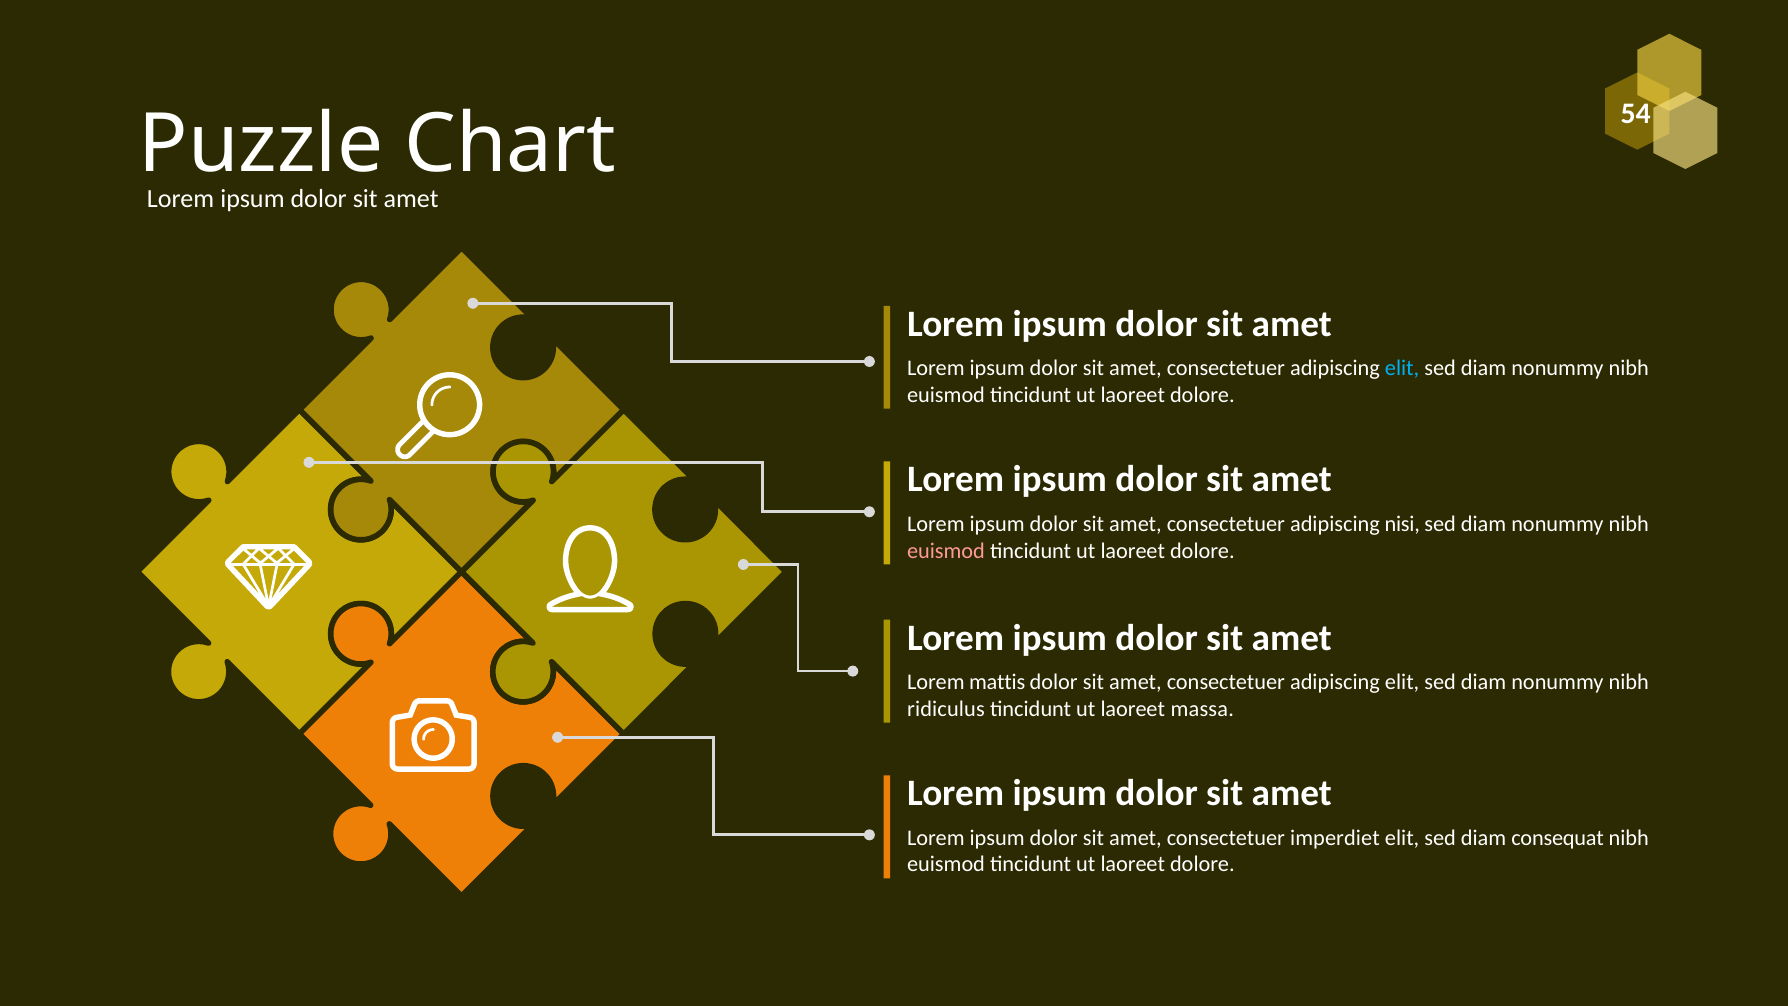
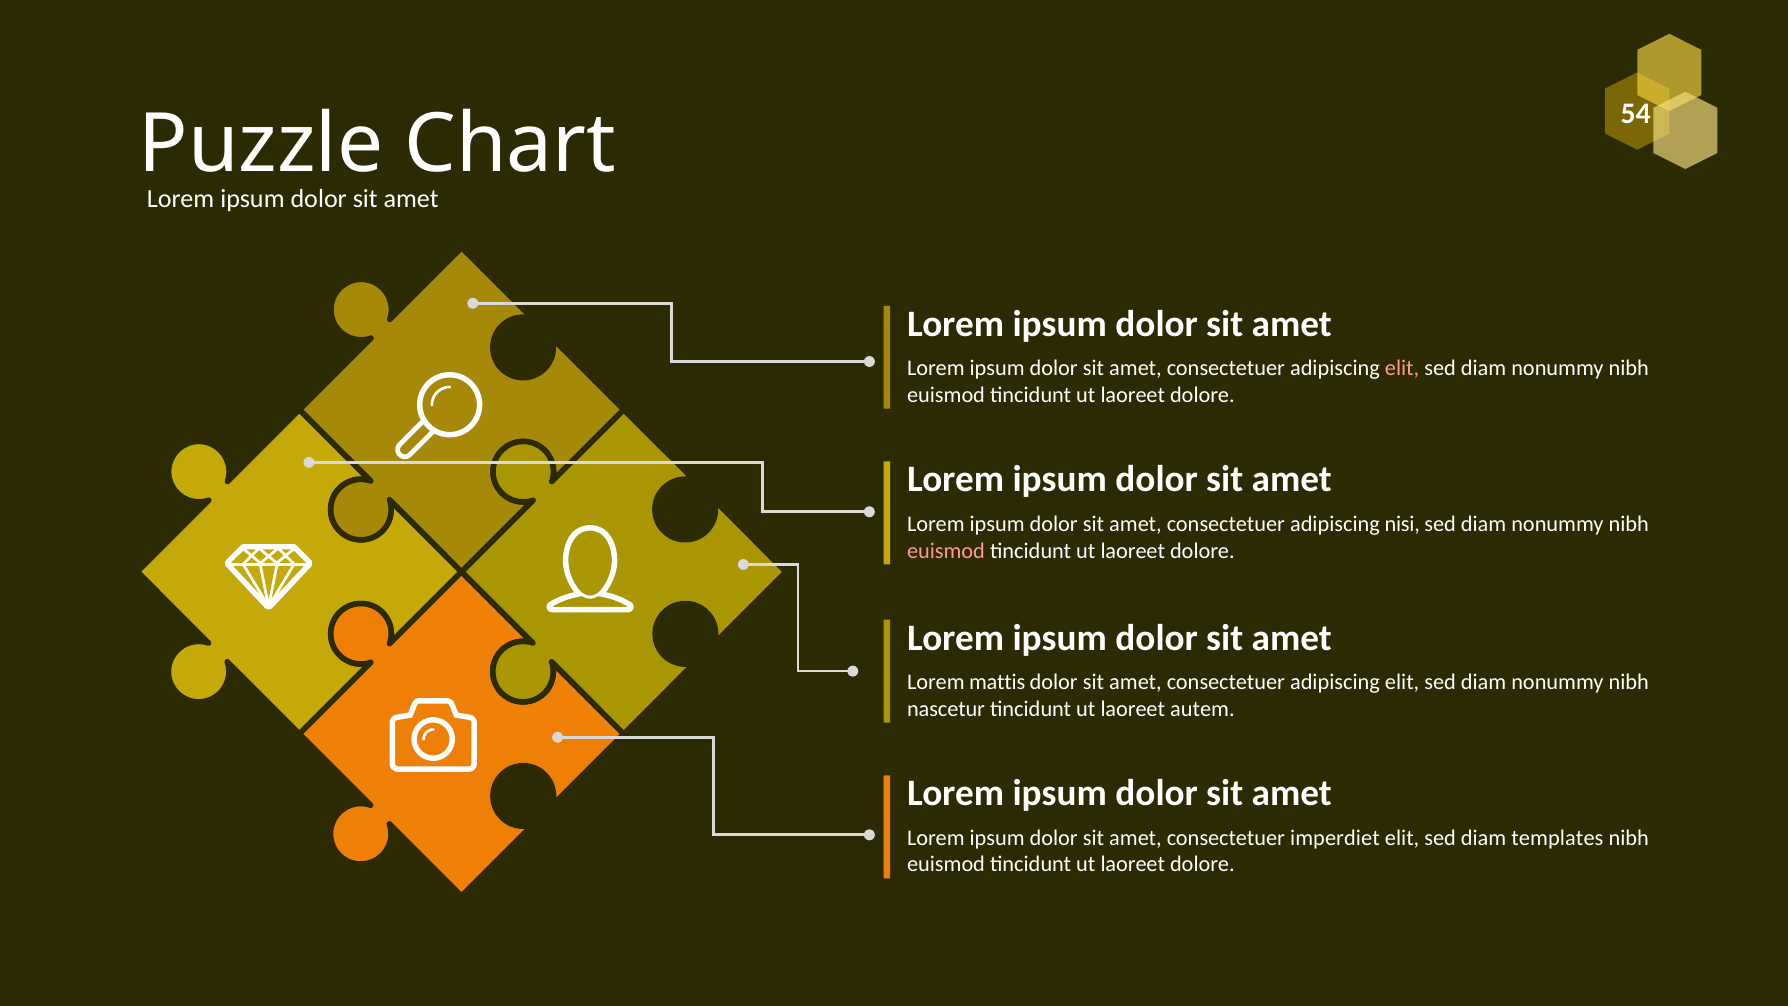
elit colour: light blue -> pink (1402, 368)
ridiculus: ridiculus -> nascetur (946, 709)
massa: massa -> autem (1202, 709)
consequat: consequat -> templates (1557, 838)
